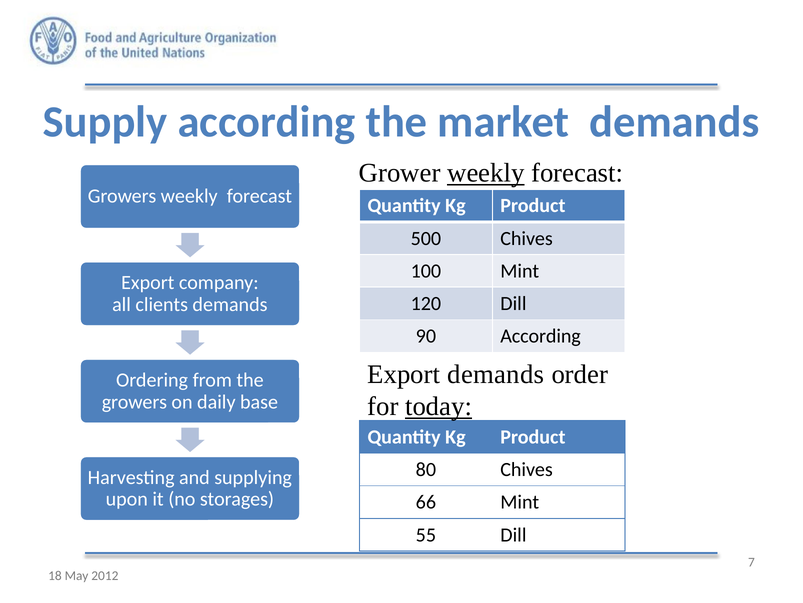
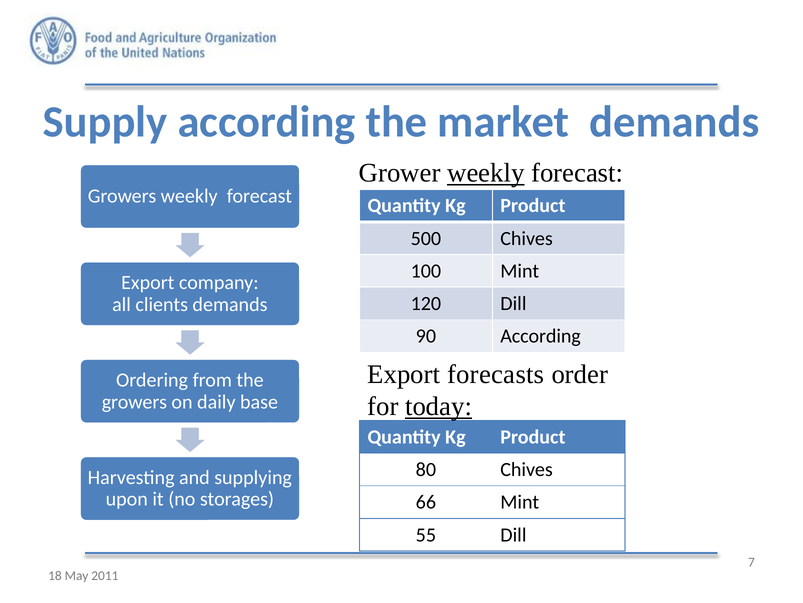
Export demands: demands -> forecasts (496, 374)
2012: 2012 -> 2011 (105, 575)
